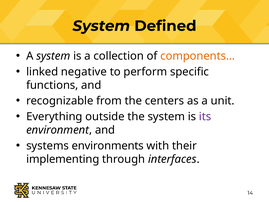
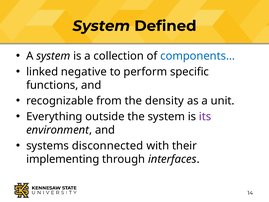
components… colour: orange -> blue (198, 56)
centers: centers -> density (164, 101)
environments: environments -> disconnected (108, 146)
